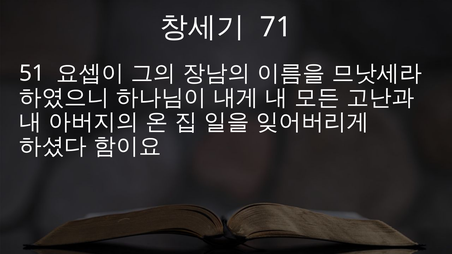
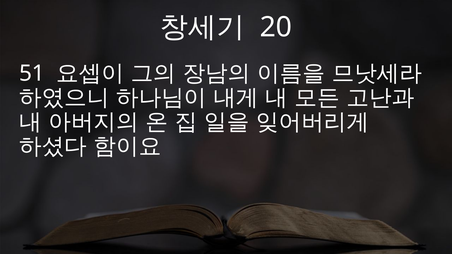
71: 71 -> 20 (276, 27)
